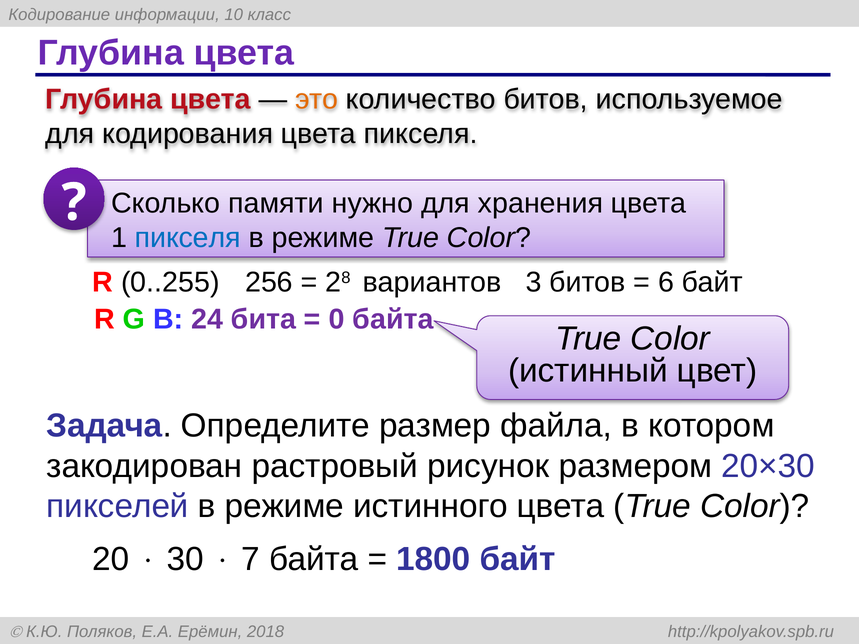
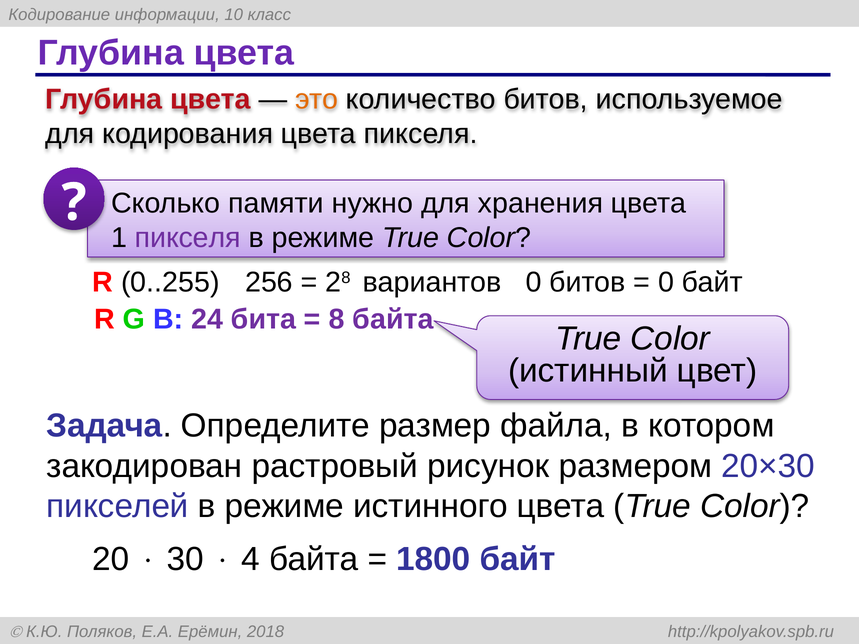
пикселя colour: blue -> purple (188, 238)
вариантов 3: 3 -> 0 (533, 283)
6: 6 -> 0 (666, 283)
0: 0 -> 8 (337, 320)
7: 7 -> 4 (251, 559)
